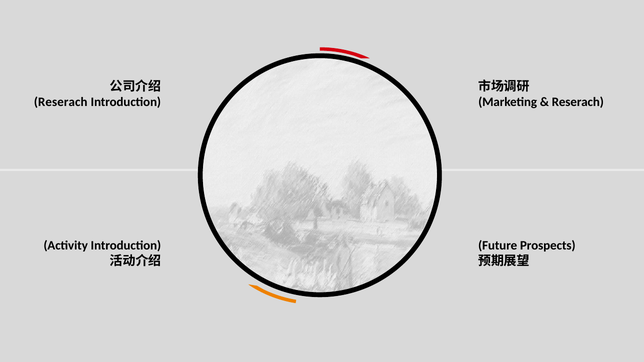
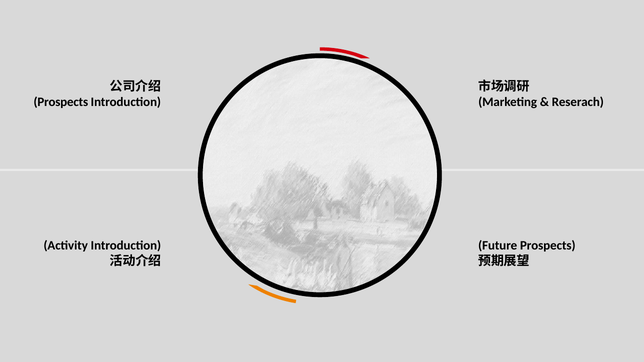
Reserach: Reserach -> Prospects (61, 102)
